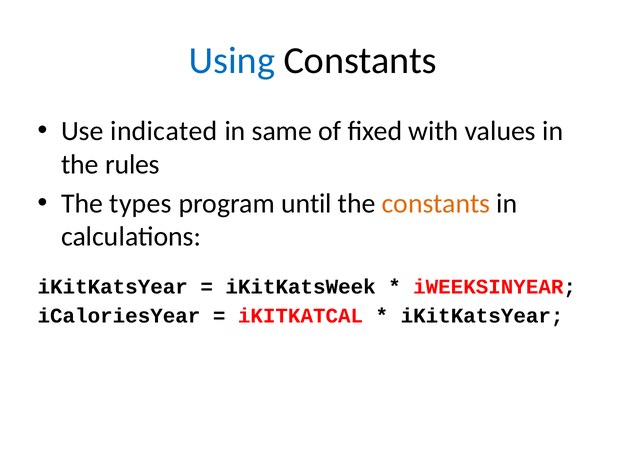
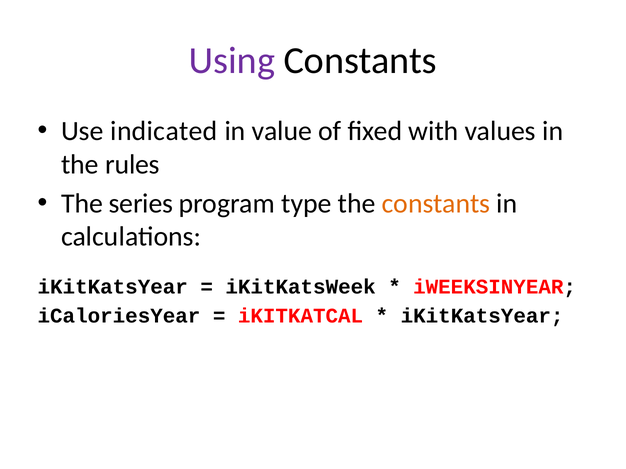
Using colour: blue -> purple (232, 61)
same: same -> value (282, 131)
types: types -> series (141, 204)
until: until -> type (306, 204)
